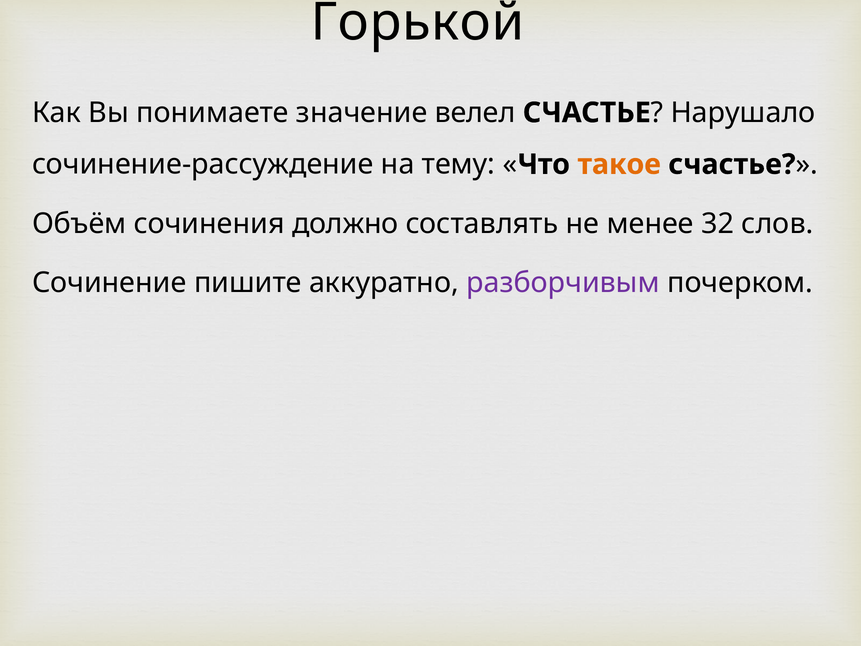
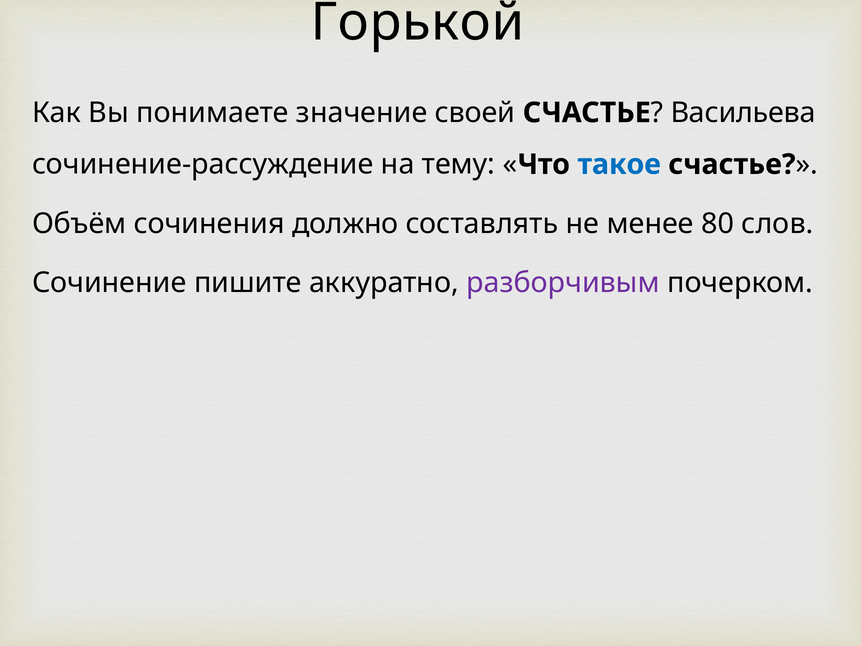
велел: велел -> своей (475, 113)
Нарушало: Нарушало -> Васильева (743, 113)
такое colour: orange -> blue (619, 164)
32: 32 -> 80 (718, 223)
